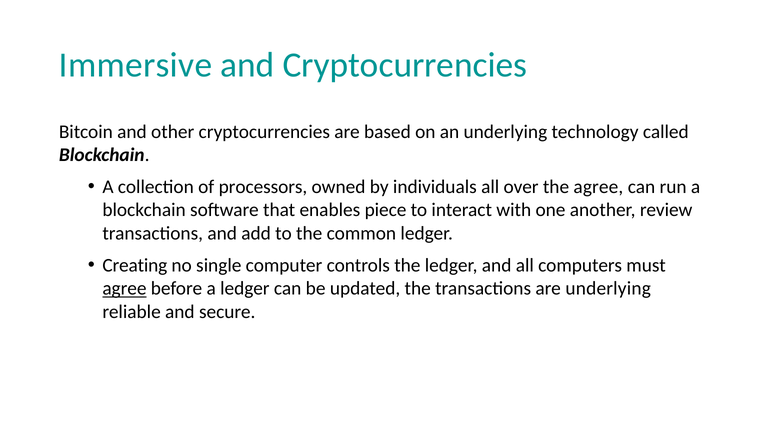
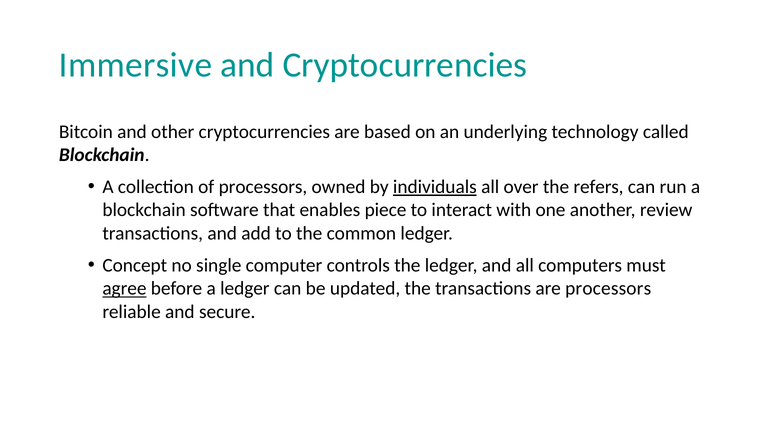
individuals underline: none -> present (435, 187)
the agree: agree -> refers (599, 187)
Creating: Creating -> Concept (135, 265)
are underlying: underlying -> processors (608, 288)
